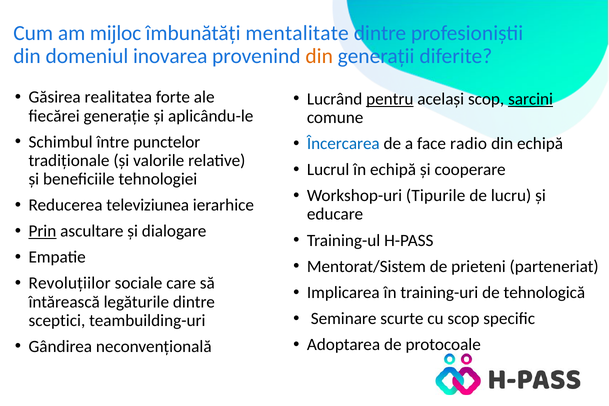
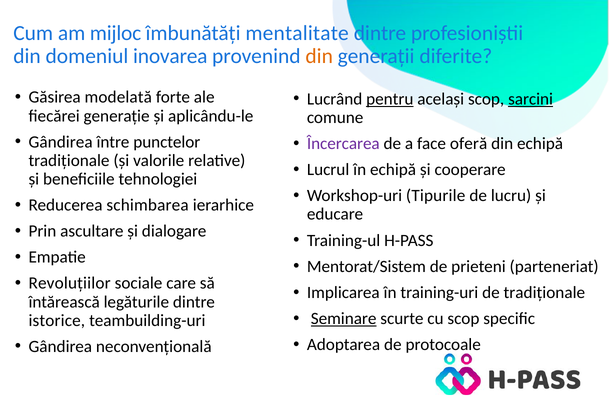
realitatea: realitatea -> modelată (118, 97)
Schimbul: Schimbul -> Gândirea (61, 142)
Încercarea colour: blue -> purple (343, 144)
radio: radio -> oferă (469, 144)
televiziunea: televiziunea -> schimbarea (148, 205)
Prin underline: present -> none (42, 231)
de tehnologică: tehnologică -> tradiționale (544, 293)
Seminare underline: none -> present (344, 319)
sceptici: sceptici -> istorice (57, 320)
